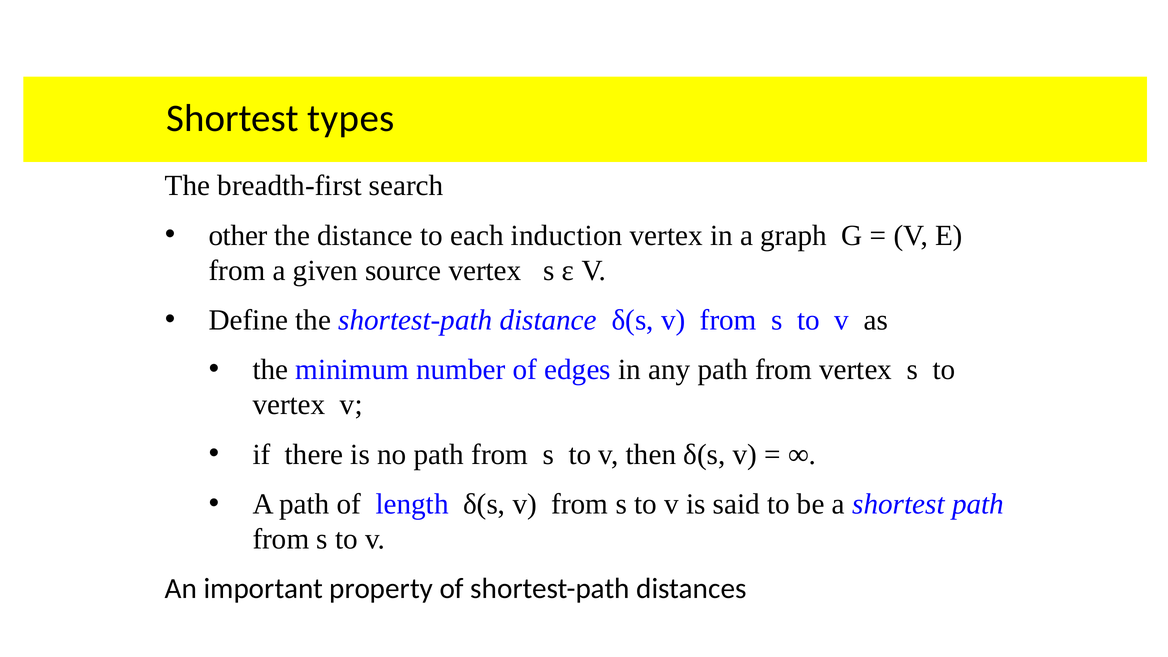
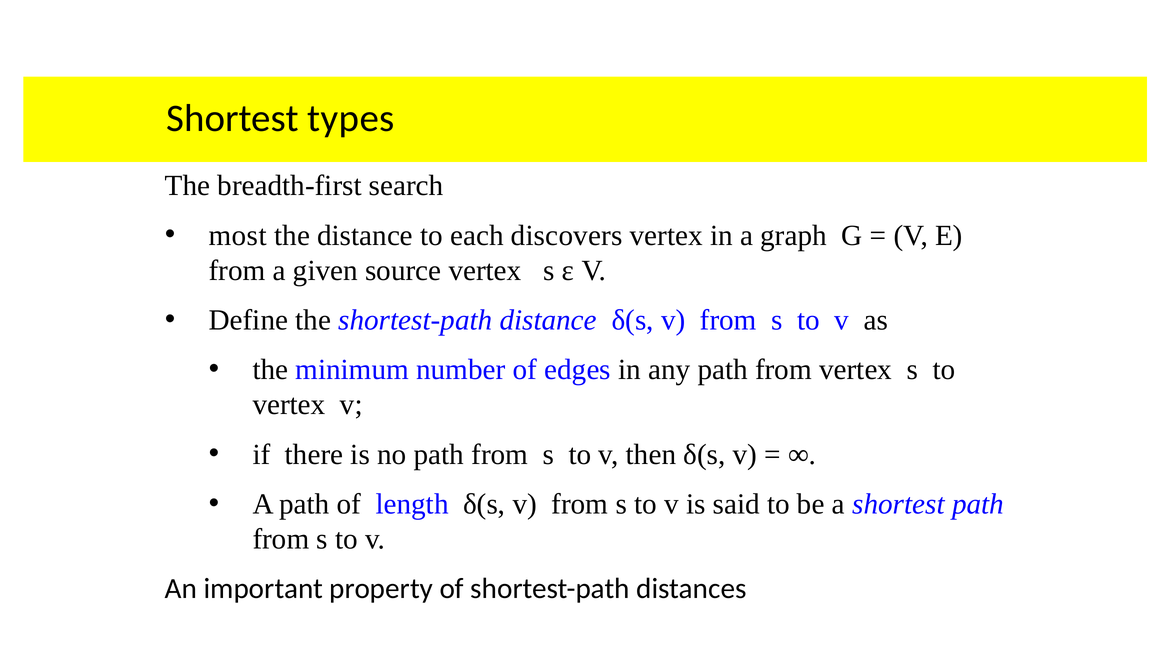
other: other -> most (238, 235)
induction: induction -> discovers (567, 235)
